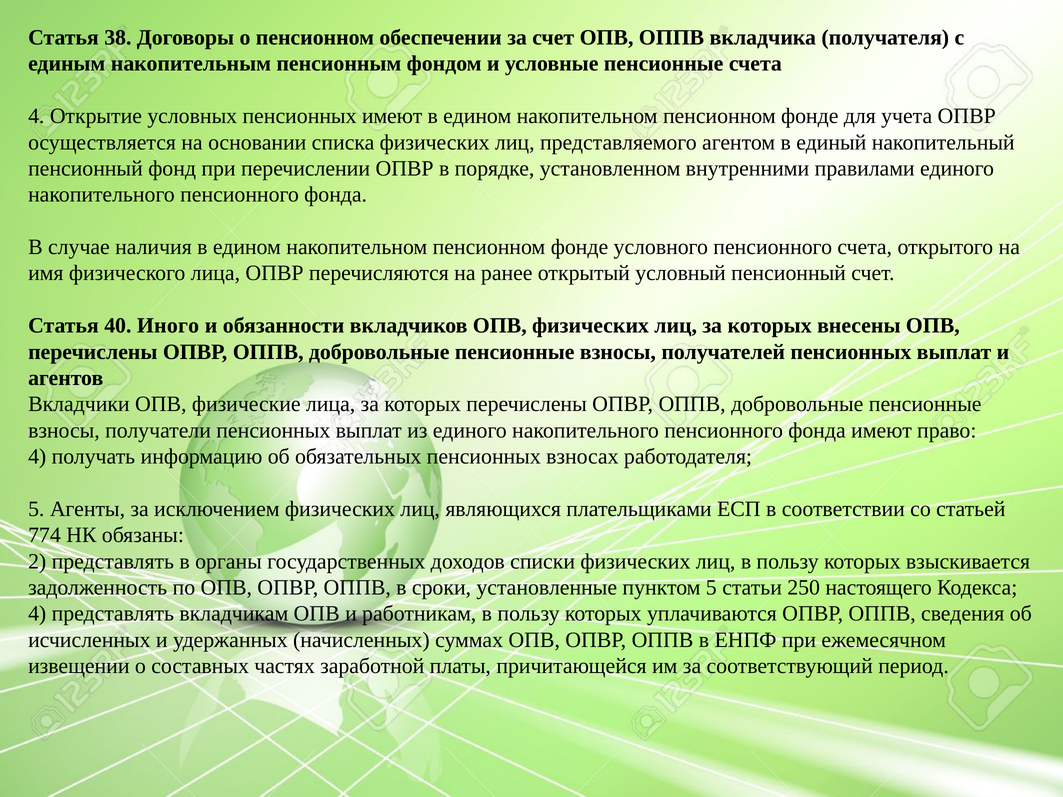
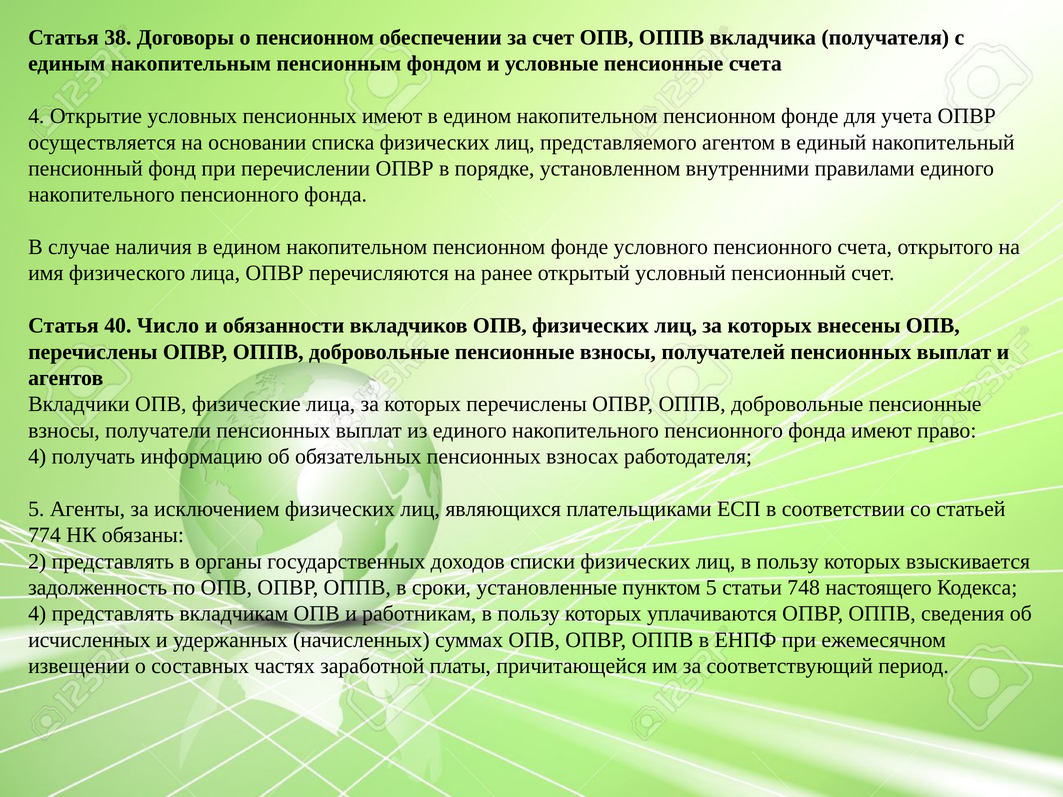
Иного: Иного -> Число (168, 326)
250: 250 -> 748 (804, 588)
